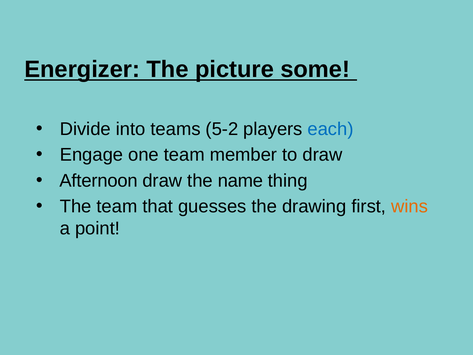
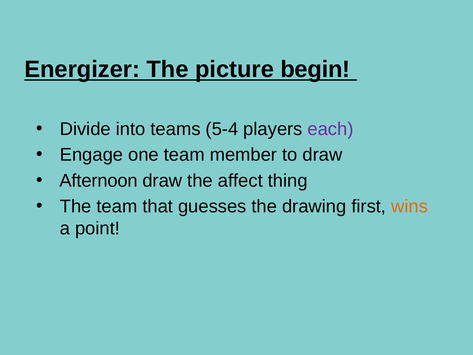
some: some -> begin (315, 69)
5-2: 5-2 -> 5-4 (222, 129)
each colour: blue -> purple (331, 129)
name: name -> affect (240, 180)
